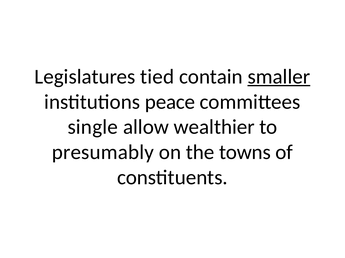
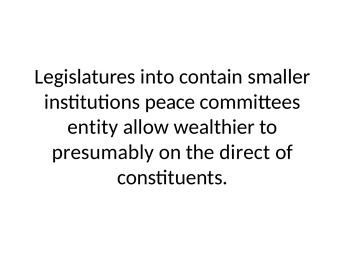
tied: tied -> into (157, 77)
smaller underline: present -> none (279, 77)
single: single -> entity (93, 127)
towns: towns -> direct (245, 153)
